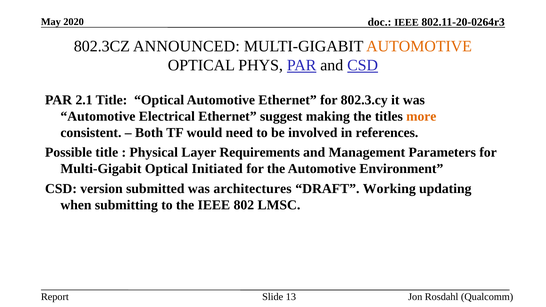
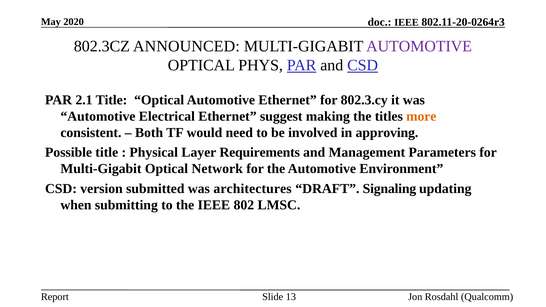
AUTOMOTIVE colour: orange -> purple (419, 46)
references: references -> approving (387, 133)
Initiated: Initiated -> Network (217, 169)
Working: Working -> Signaling (389, 189)
